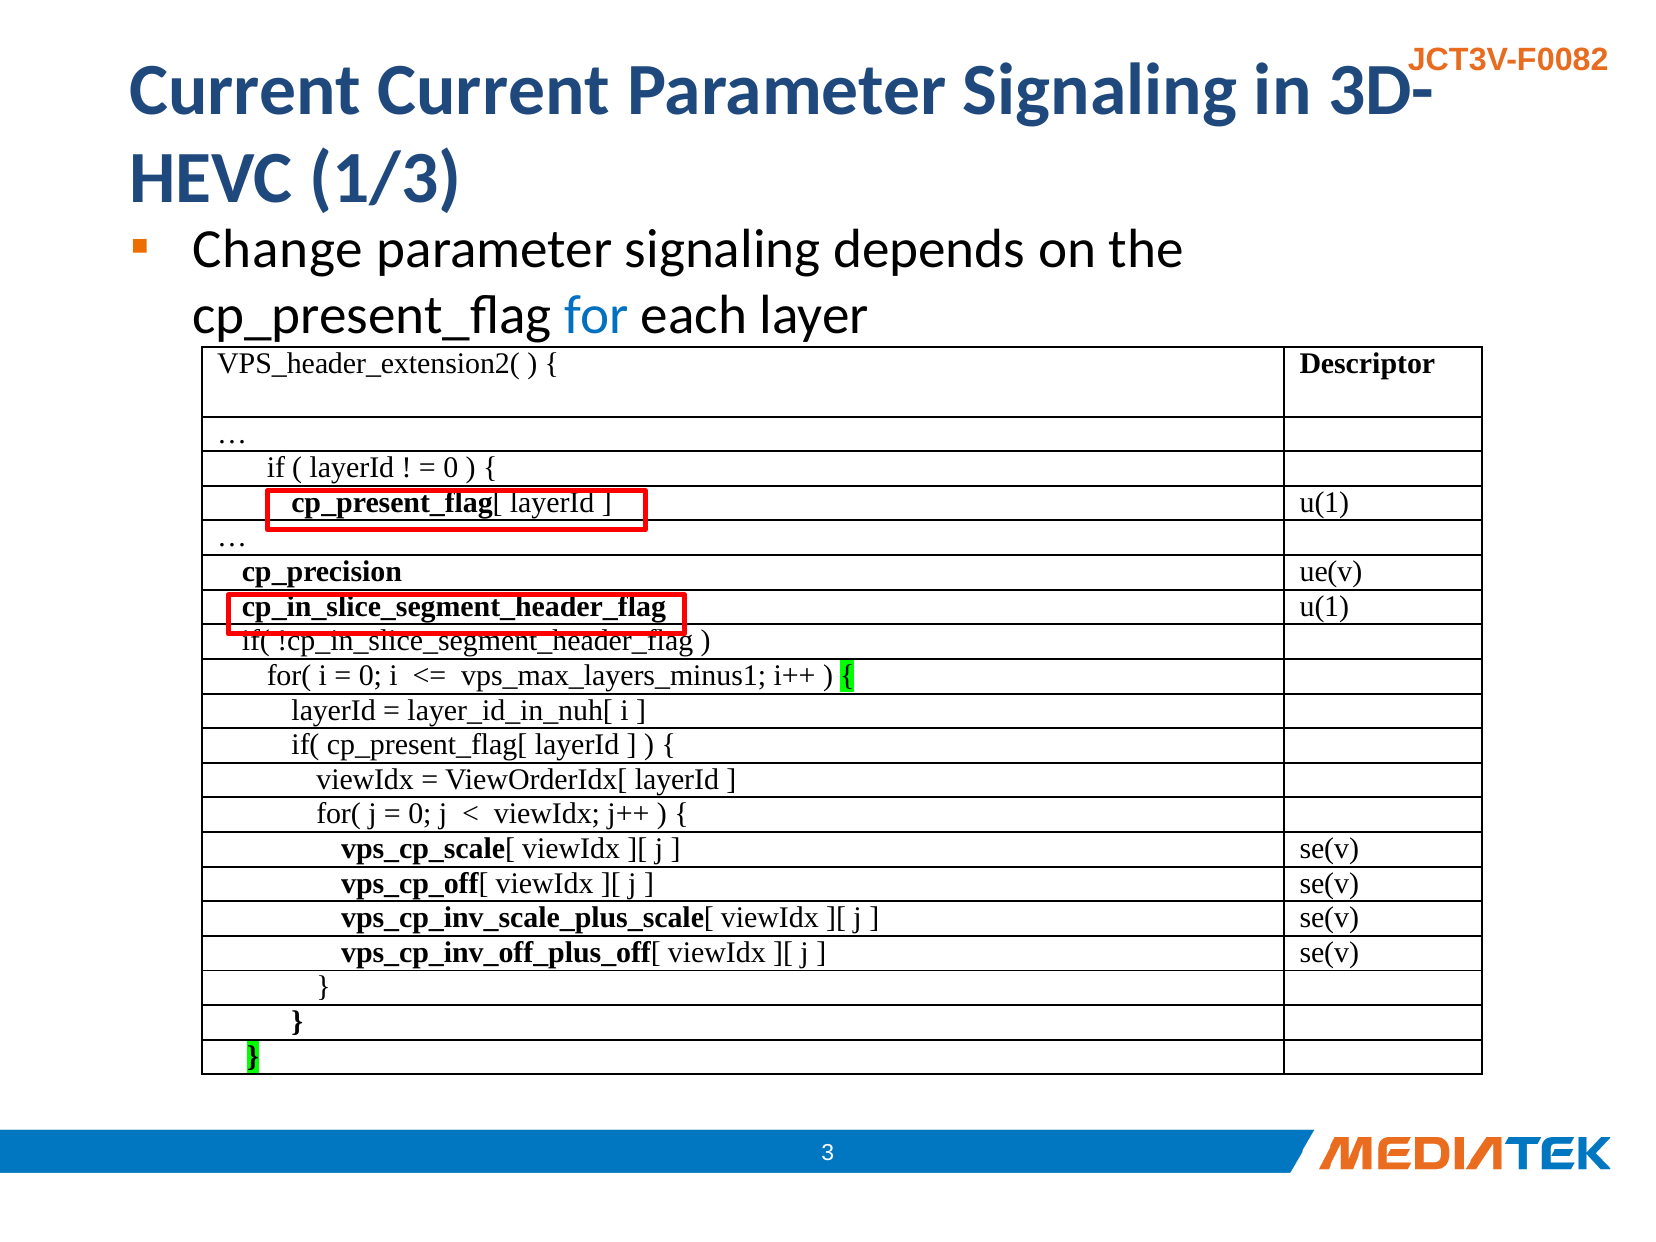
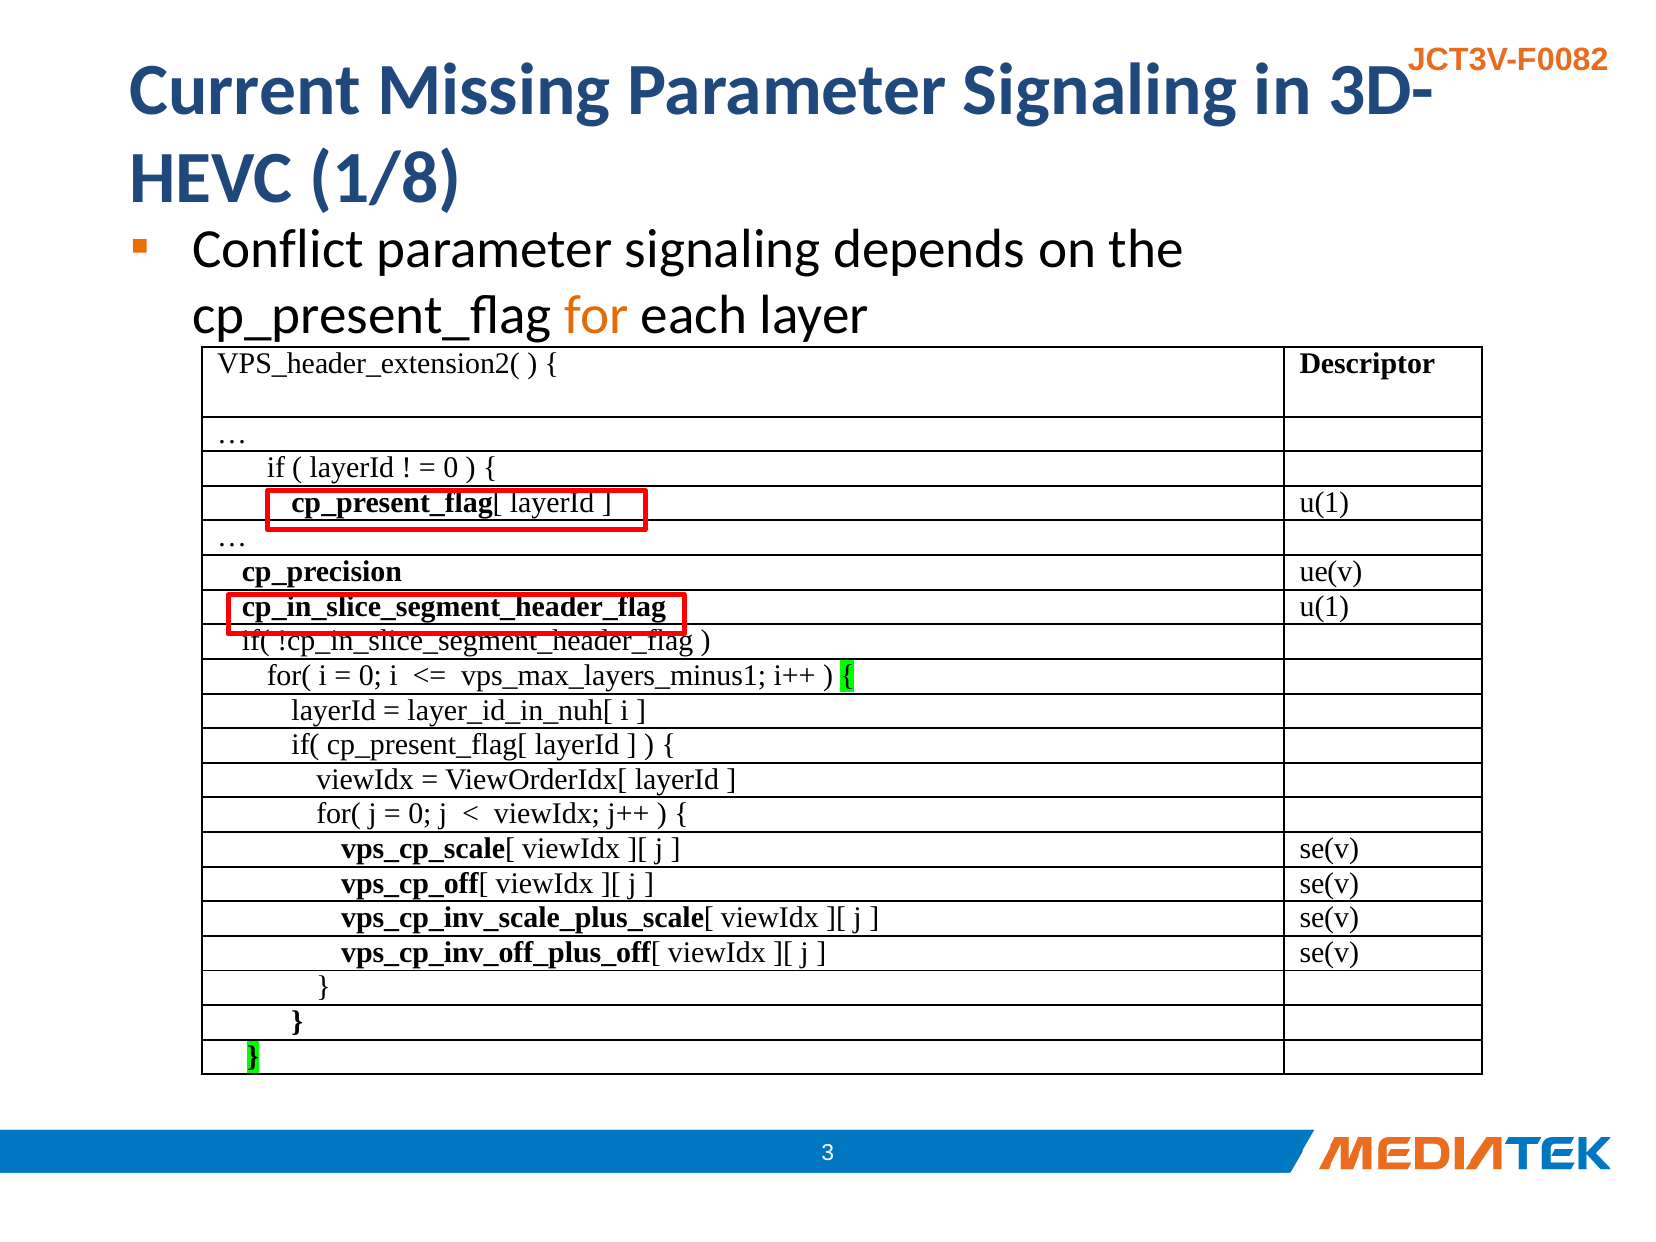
Current Current: Current -> Missing (494, 90)
1/3: 1/3 -> 1/8 (386, 178)
Change: Change -> Conflict (278, 249)
for colour: blue -> orange (597, 315)
